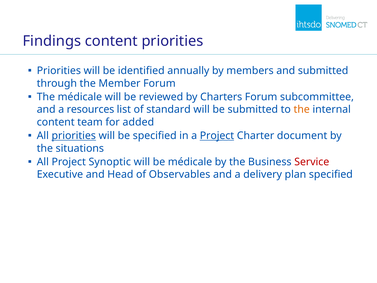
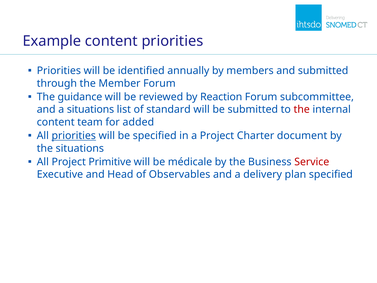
Findings: Findings -> Example (52, 41)
The médicale: médicale -> guidance (80, 97)
Charters: Charters -> Reaction (221, 97)
a resources: resources -> situations (91, 109)
the colour: orange -> red (302, 109)
Project underline: present -> none (217, 136)
Synoptic: Synoptic -> Primitive (110, 162)
